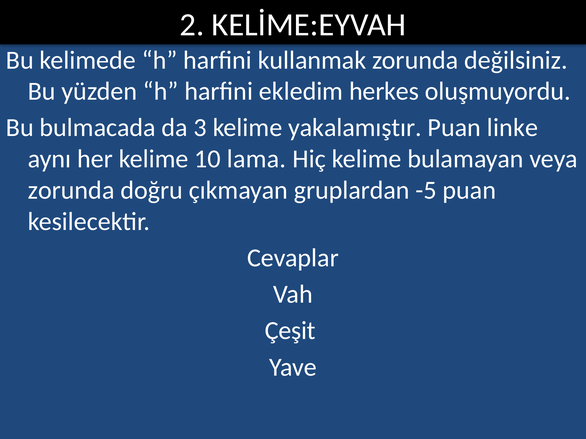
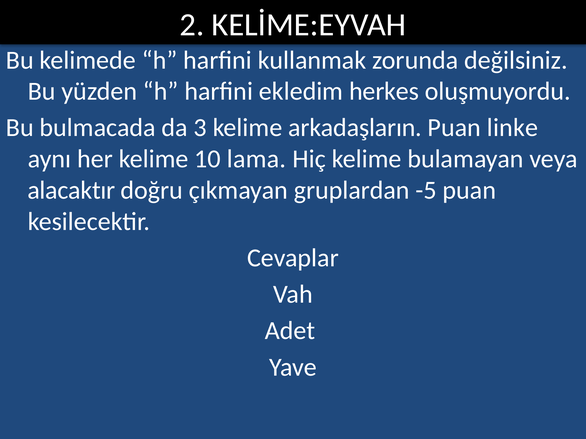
yakalamıştır: yakalamıştır -> arkadaşların (355, 128)
zorunda: zorunda -> alacaktır (71, 190)
Çeşit: Çeşit -> Adet (290, 331)
